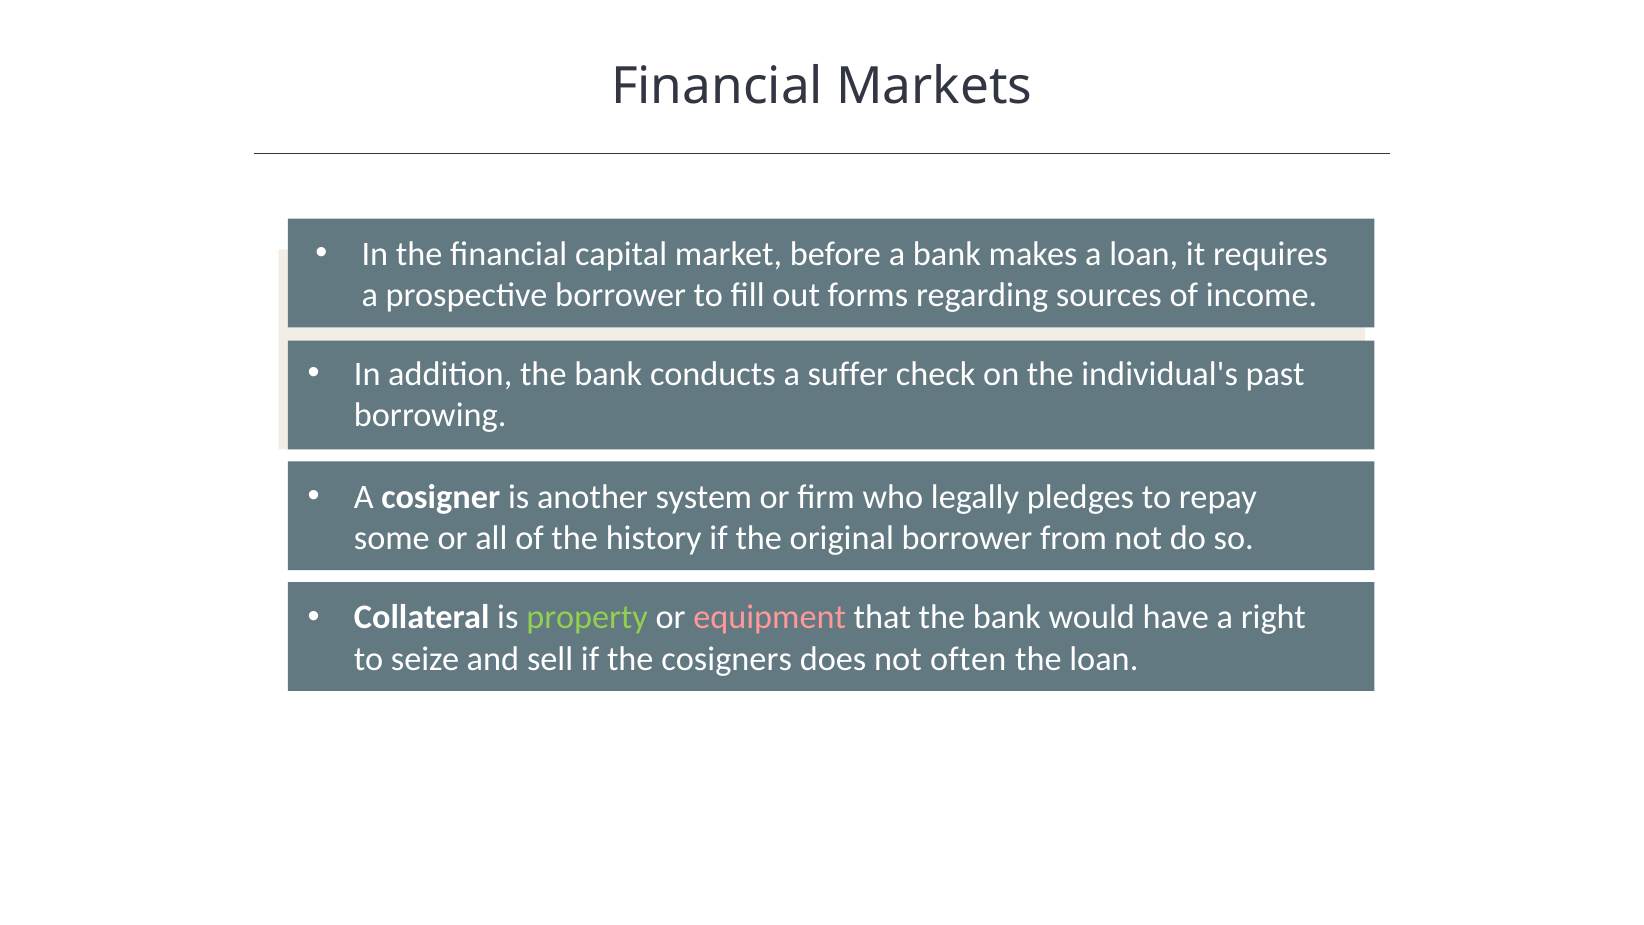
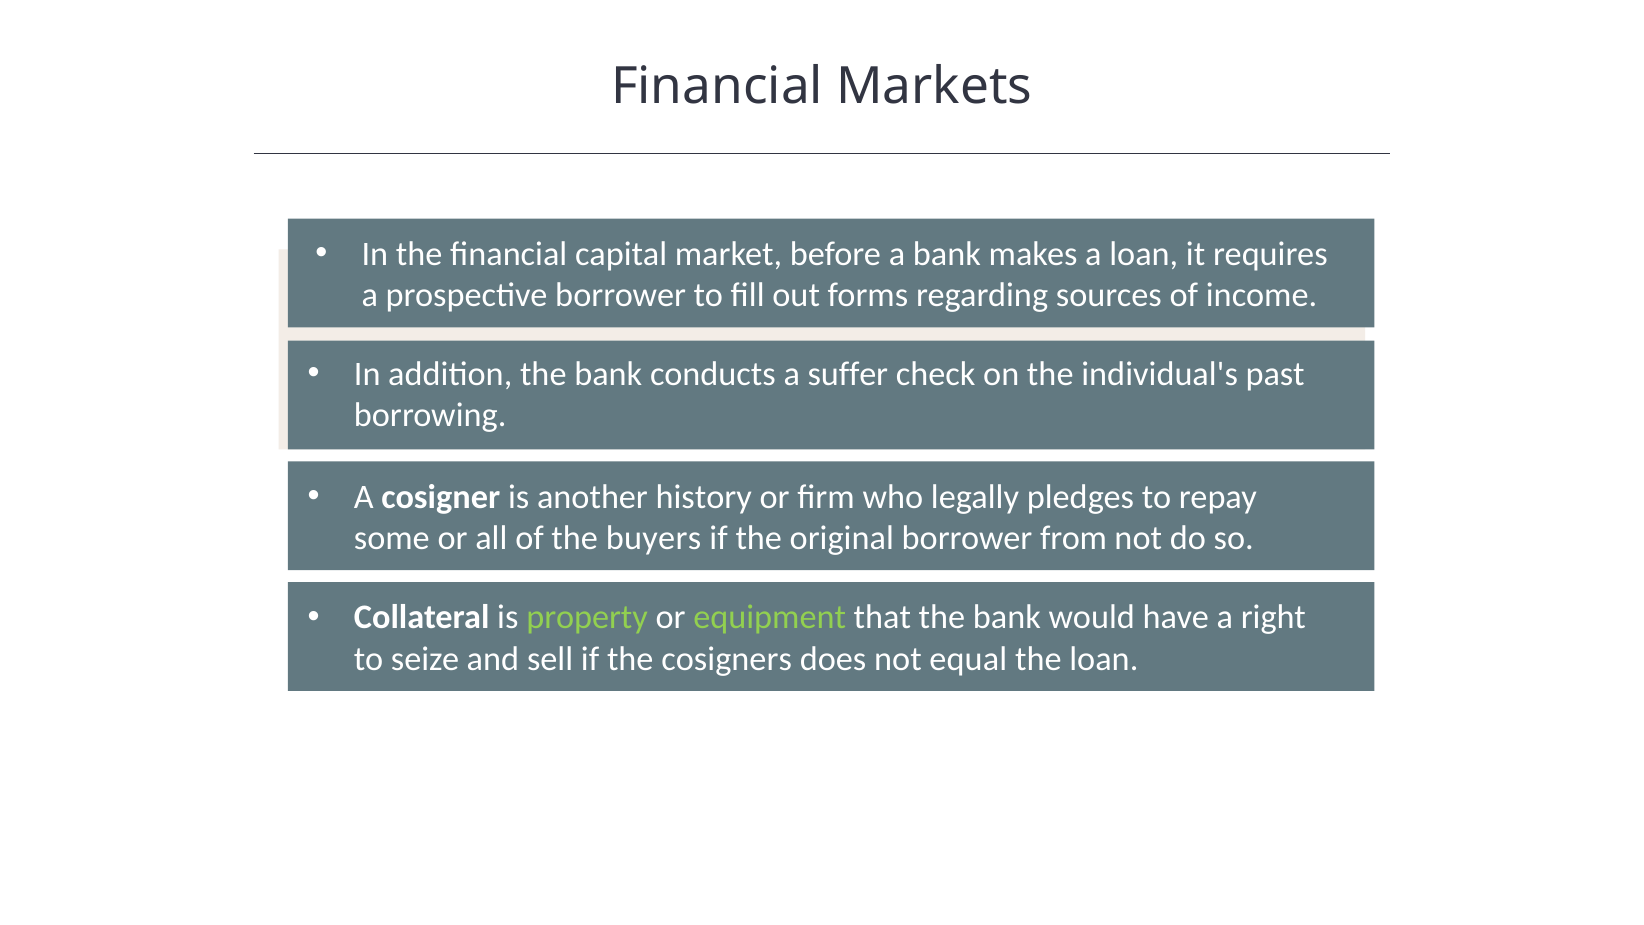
system: system -> history (704, 497)
history: history -> buyers (654, 538)
equipment colour: pink -> light green (770, 618)
often: often -> equal (968, 659)
